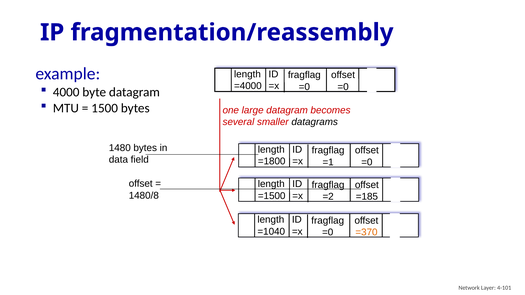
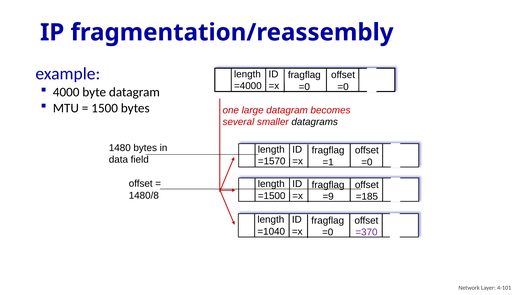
=1800: =1800 -> =1570 (272, 162)
=2: =2 -> =9 (328, 197)
=370 colour: orange -> purple (366, 233)
